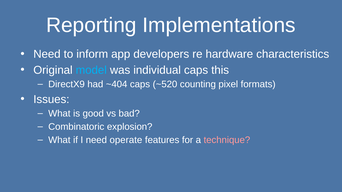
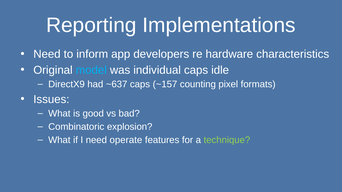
this: this -> idle (220, 70)
~404: ~404 -> ~637 (117, 85)
~520: ~520 -> ~157 (165, 85)
technique colour: pink -> light green (227, 140)
